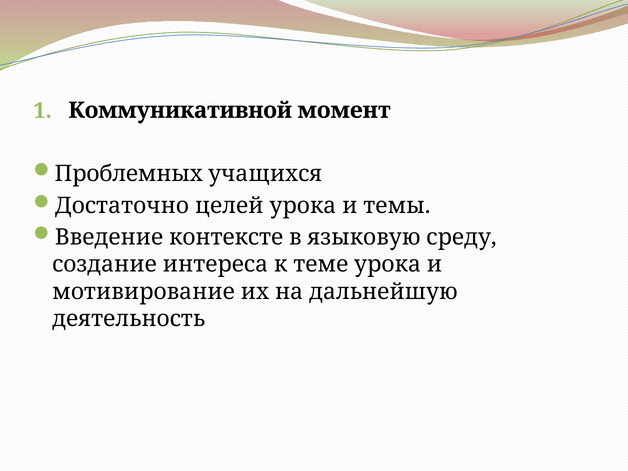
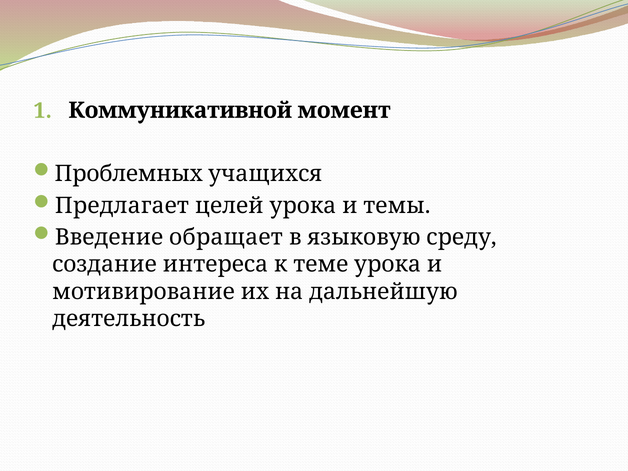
Достаточно: Достаточно -> Предлагает (122, 206)
контексте: контексте -> обращает (226, 237)
